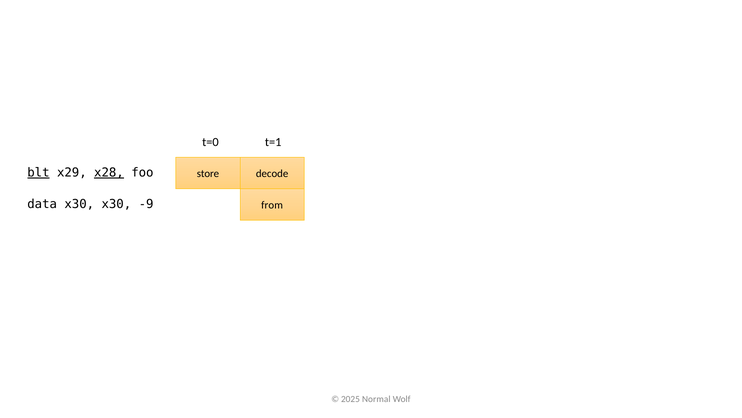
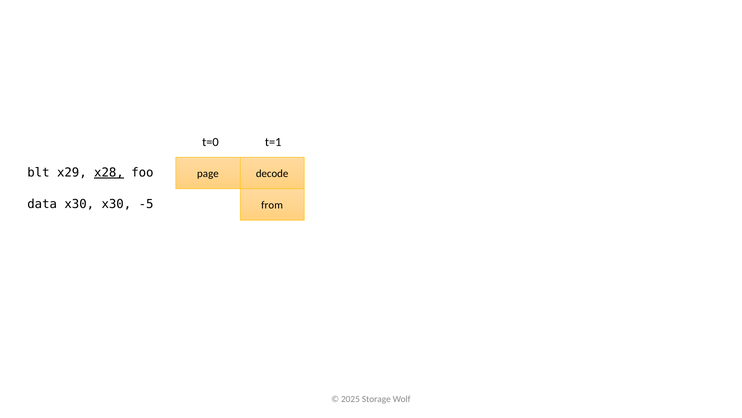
blt underline: present -> none (38, 172)
store: store -> page (208, 173)
-9: -9 -> -5 (146, 204)
Normal: Normal -> Storage (376, 398)
